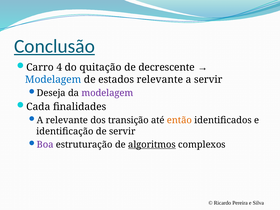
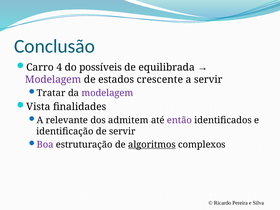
Conclusão underline: present -> none (54, 46)
quitação: quitação -> possíveis (101, 67)
decrescente: decrescente -> equilibrada (167, 67)
Modelagem colour: blue -> purple (53, 80)
estados relevante: relevante -> crescente (160, 80)
Deseja: Deseja -> Tratar (51, 93)
Cada: Cada -> Vista (38, 107)
transição: transição -> admitem (128, 120)
então colour: orange -> purple (179, 120)
